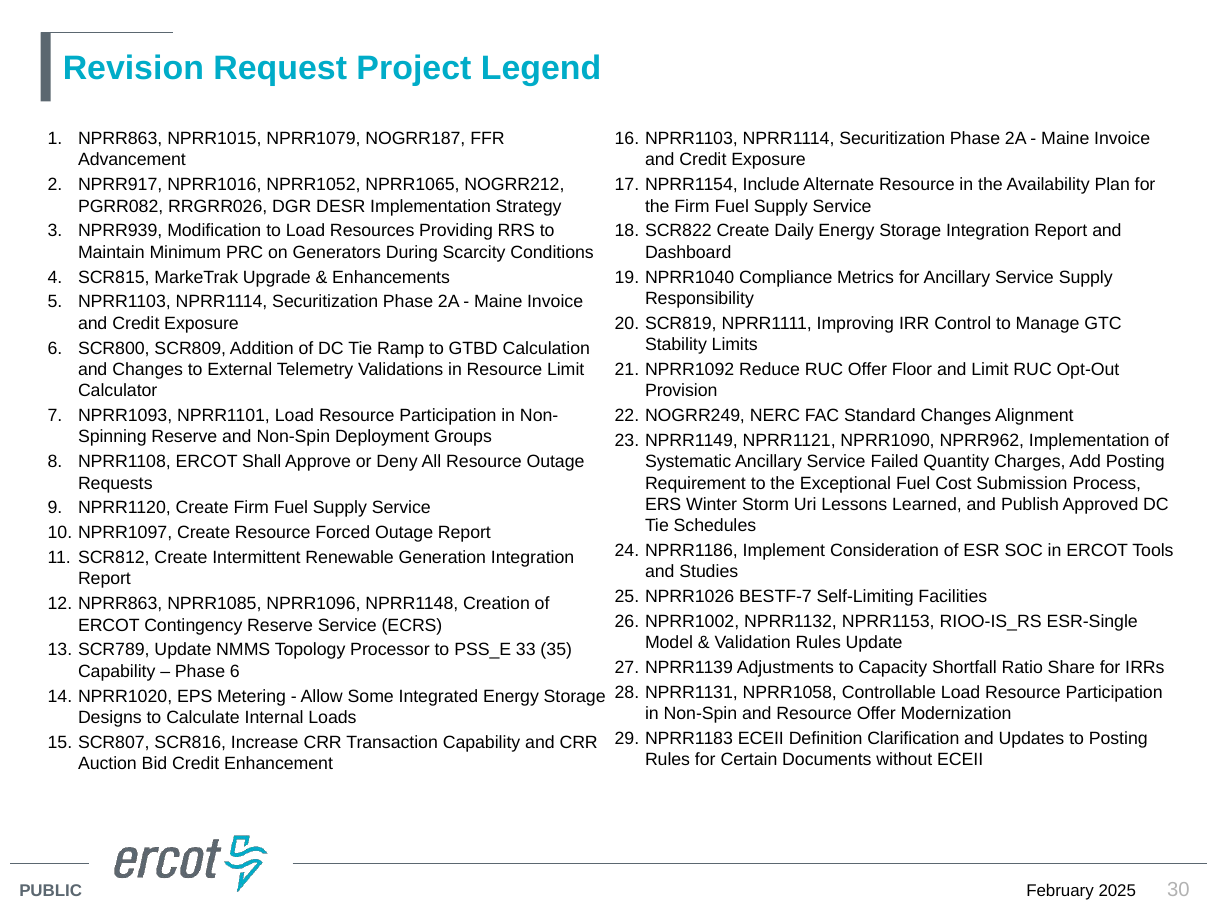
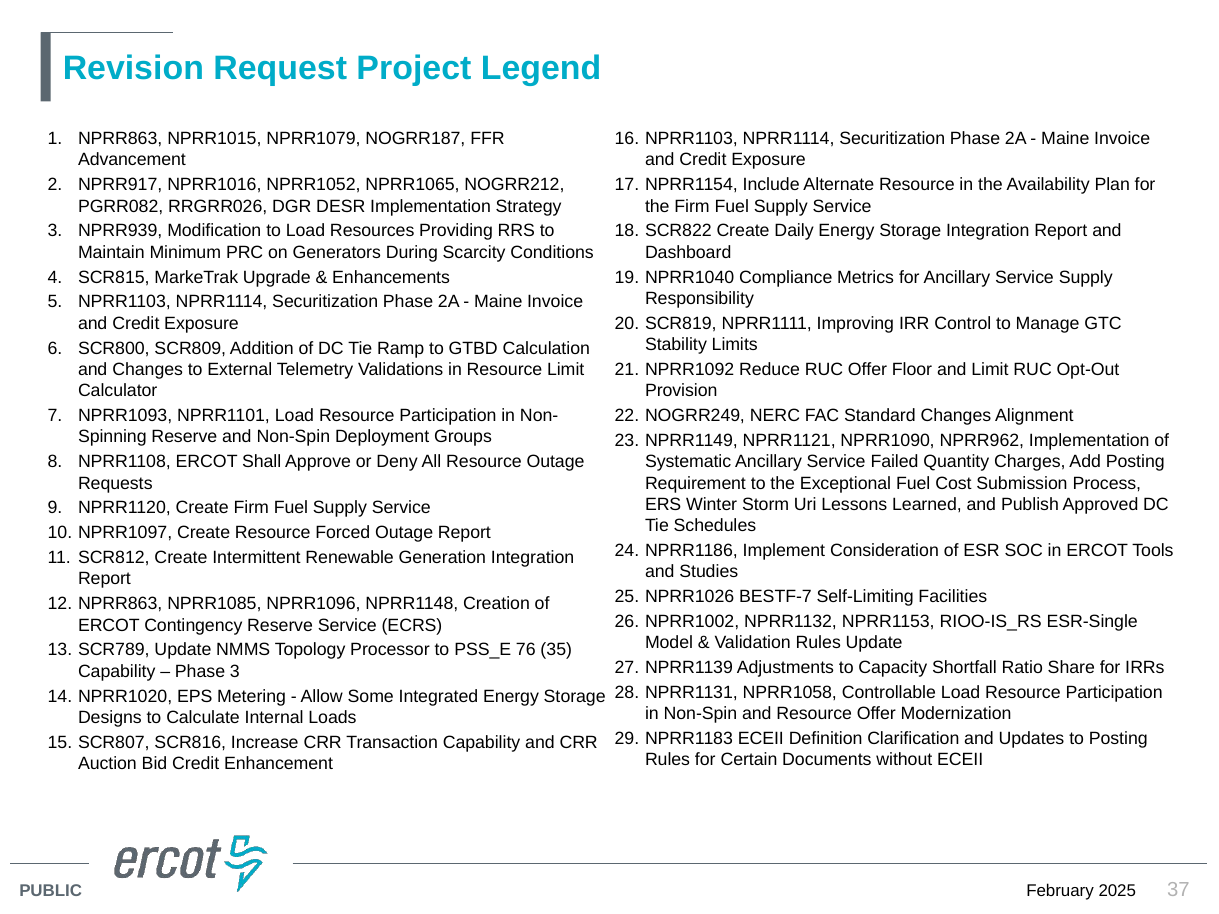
33: 33 -> 76 (526, 650)
Phase 6: 6 -> 3 (235, 672)
30: 30 -> 37 (1178, 890)
